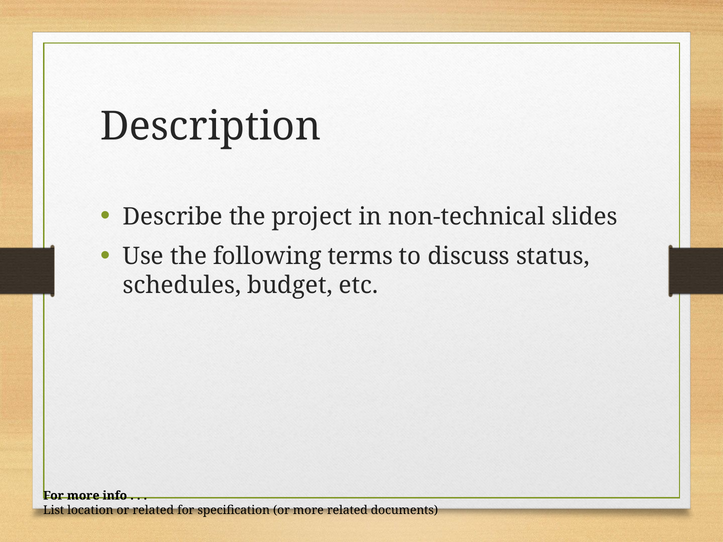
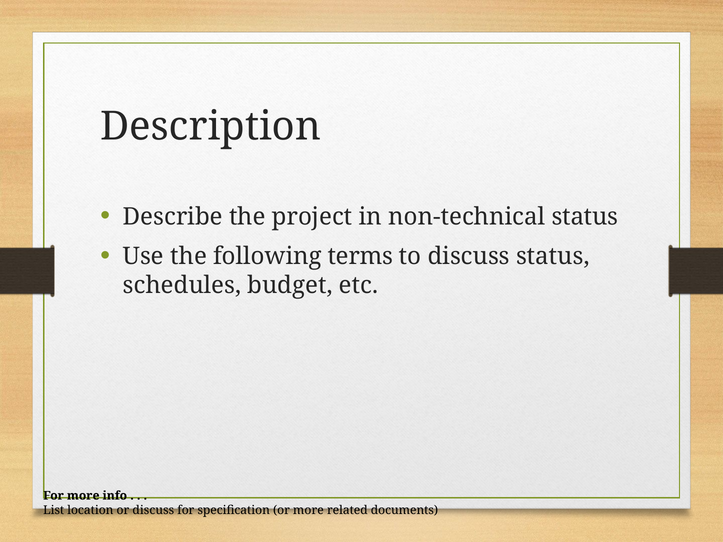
non-technical slides: slides -> status (585, 217)
or related: related -> discuss (153, 510)
